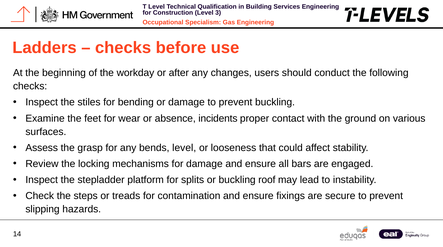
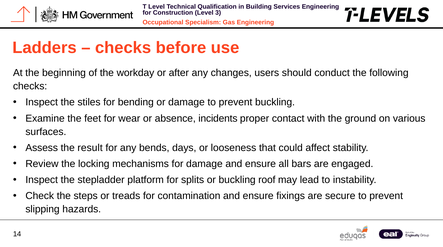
grasp: grasp -> result (90, 148)
bends level: level -> days (184, 148)
